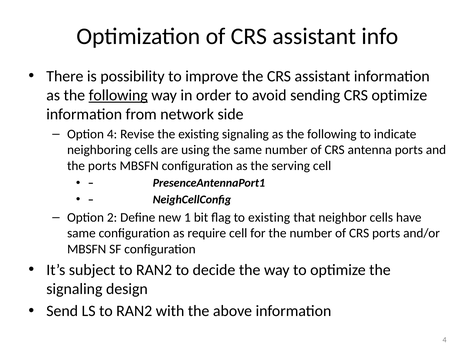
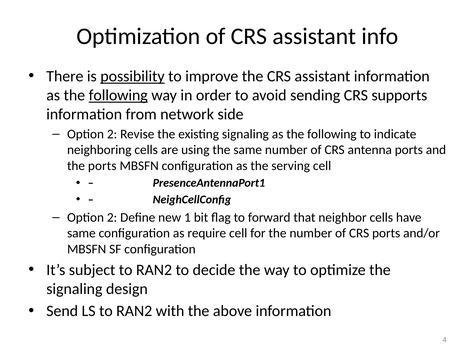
possibility underline: none -> present (132, 76)
CRS optimize: optimize -> supports (399, 95)
4: 4 -> 2 (112, 134)
to existing: existing -> forward (269, 218)
